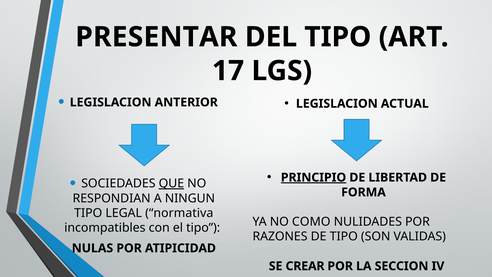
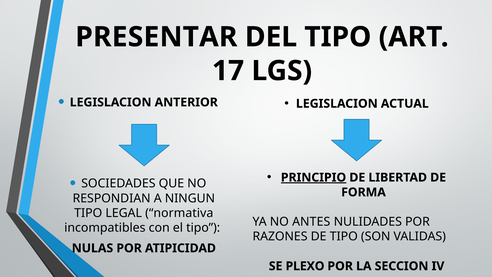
QUE underline: present -> none (171, 183)
COMO: COMO -> ANTES (311, 222)
CREAR: CREAR -> PLEXO (305, 266)
